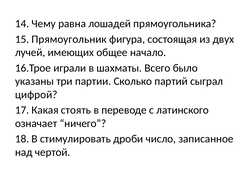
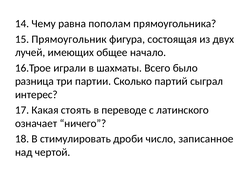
лошадей: лошадей -> пополам (110, 24)
указаны: указаны -> разница (34, 81)
цифрой: цифрой -> интерес (36, 95)
